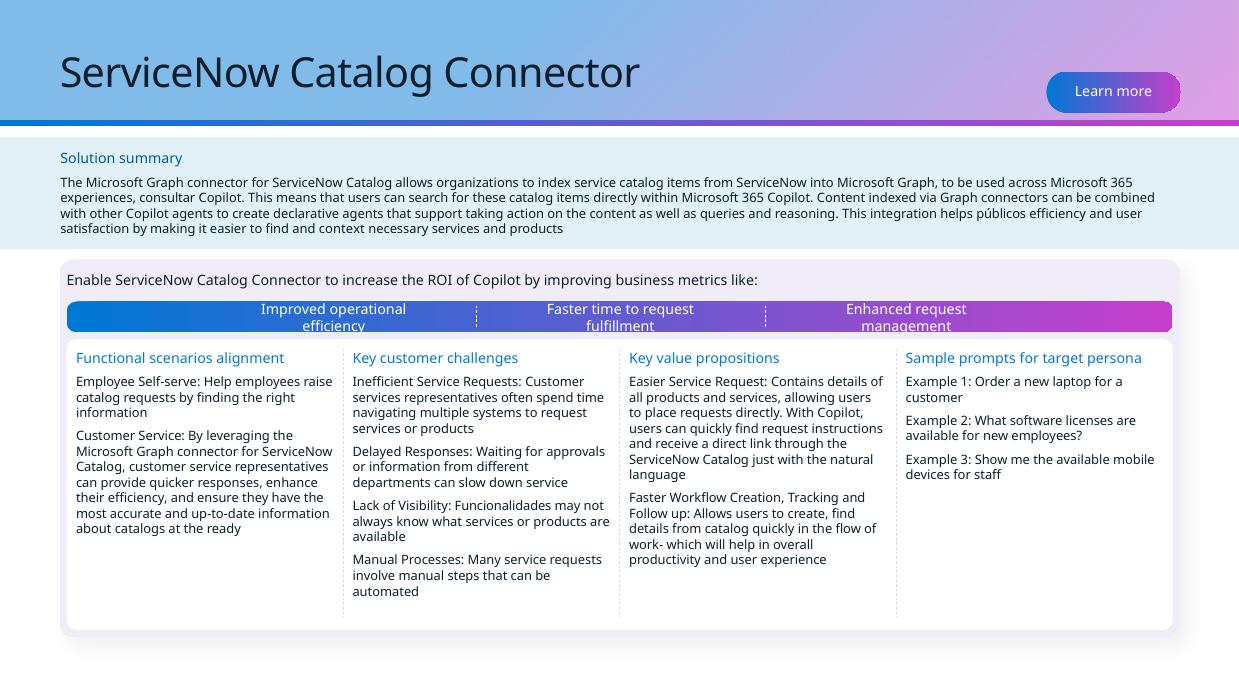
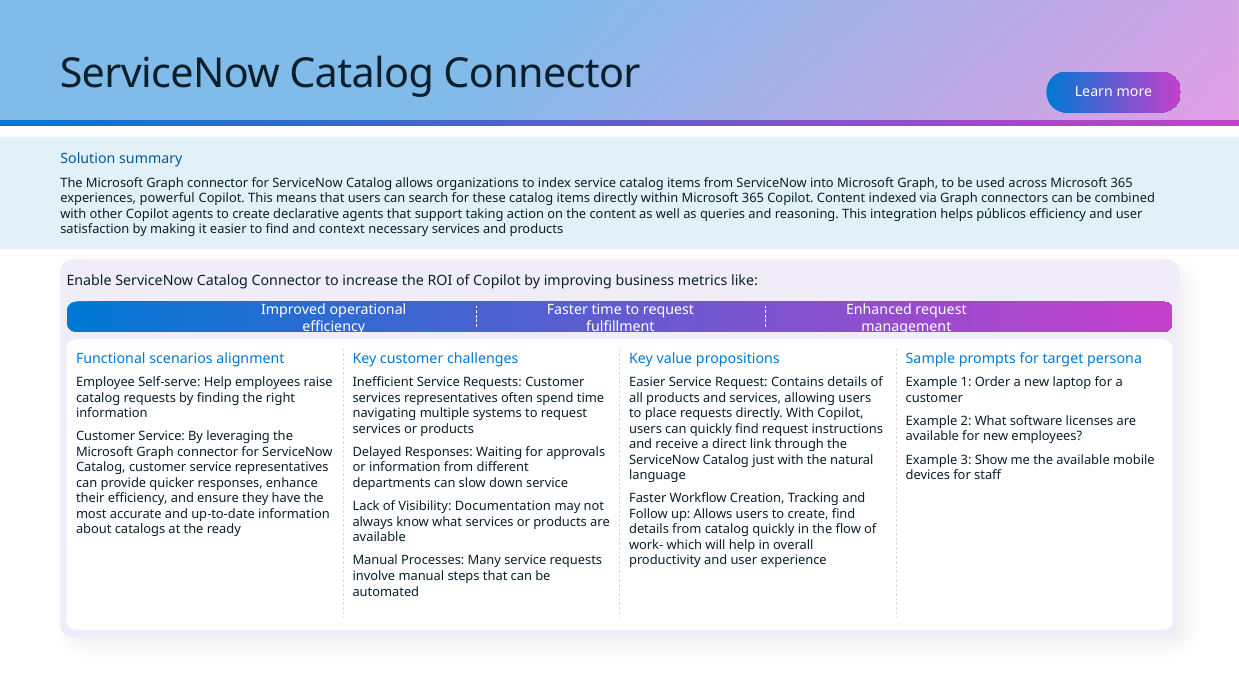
consultar: consultar -> powerful (167, 198)
Funcionalidades: Funcionalidades -> Documentation (503, 506)
